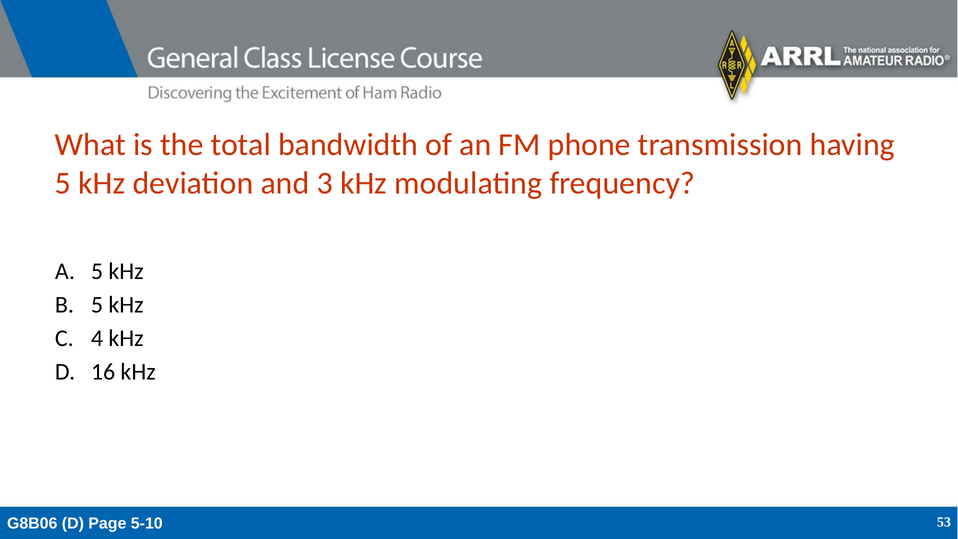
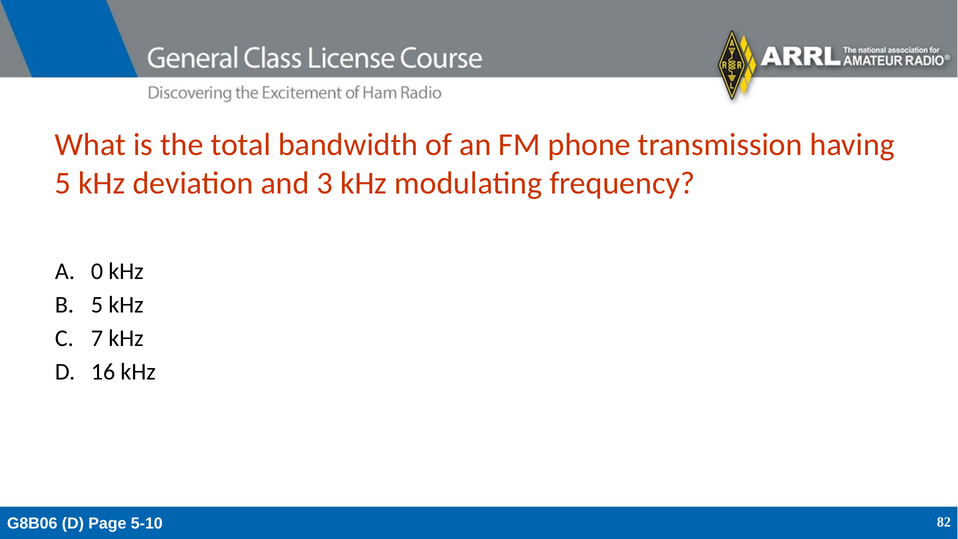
5: 5 -> 0 (97, 271)
4: 4 -> 7 (97, 338)
53: 53 -> 82 (944, 522)
